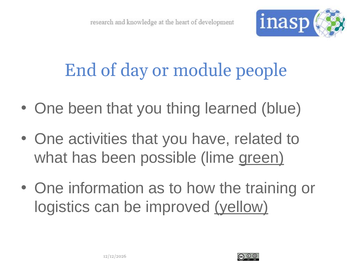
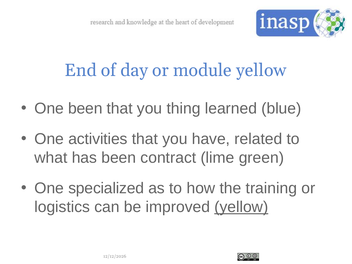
module people: people -> yellow (261, 70)
possible: possible -> contract (168, 158)
green underline: present -> none (261, 158)
information: information -> specialized (106, 188)
